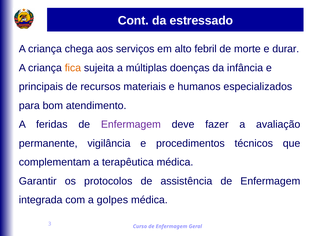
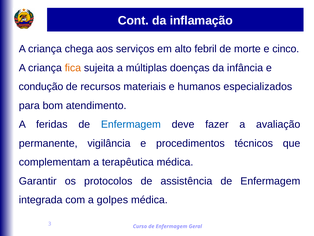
estressado: estressado -> inflamação (201, 20)
durar: durar -> cinco (286, 49)
principais: principais -> condução (41, 87)
Enfermagem colour: purple -> blue (131, 124)
